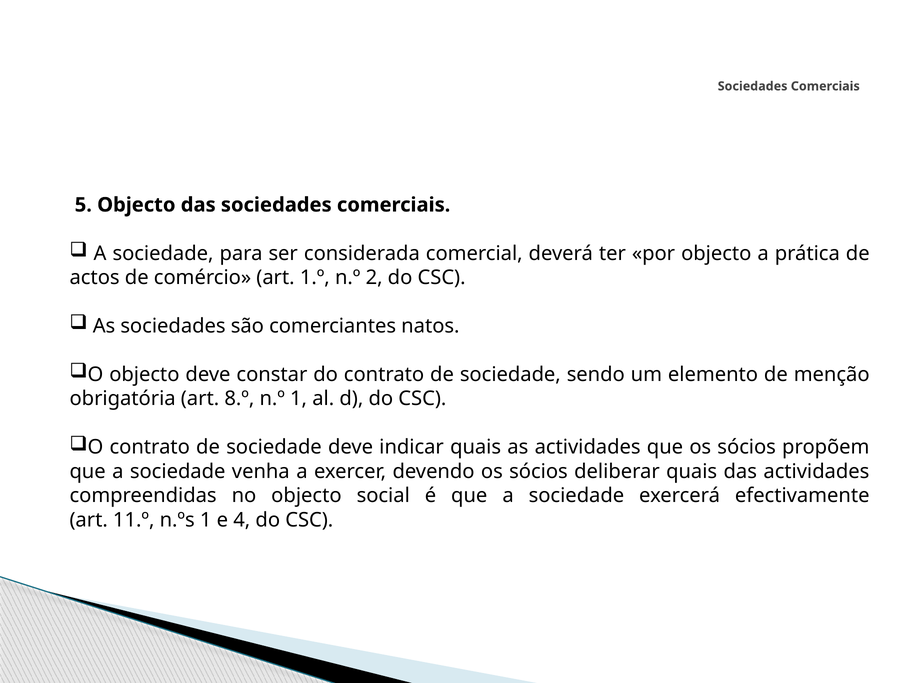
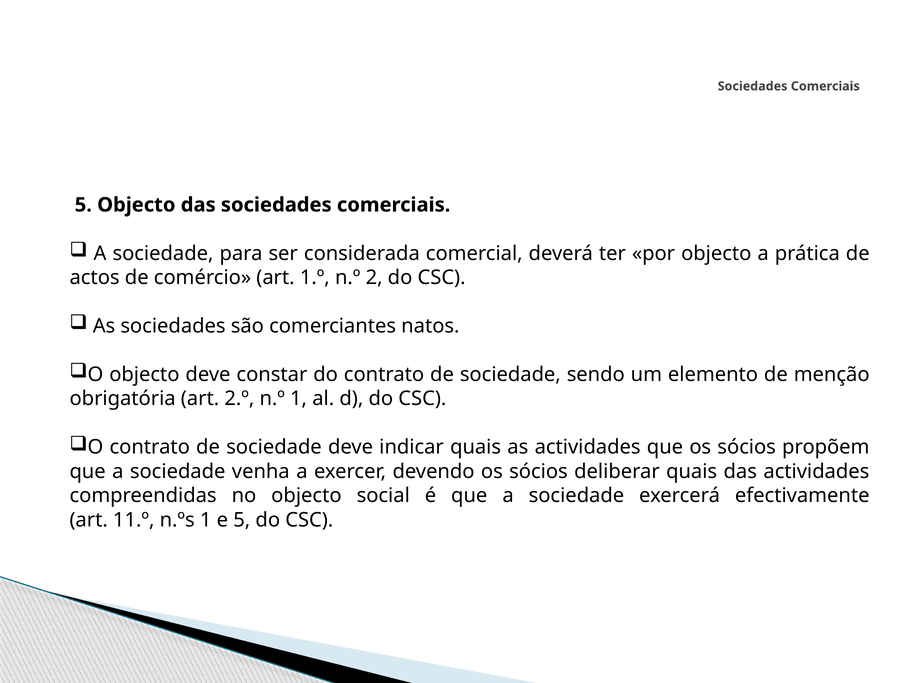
8.º: 8.º -> 2.º (239, 398)
e 4: 4 -> 5 (242, 520)
